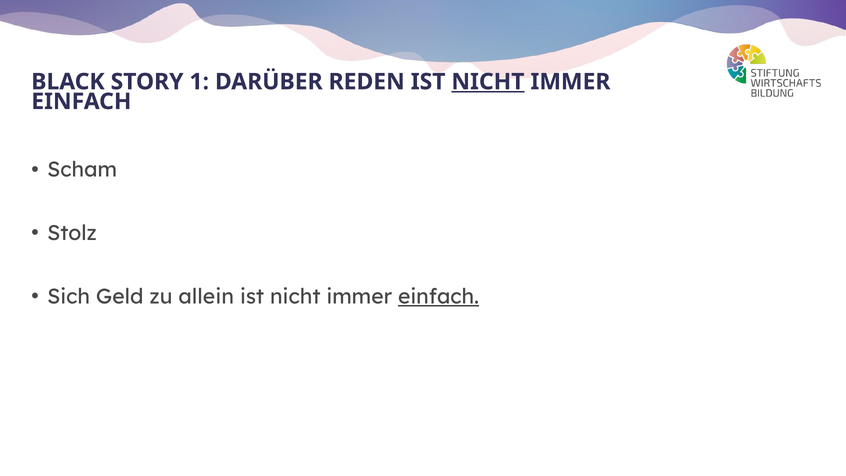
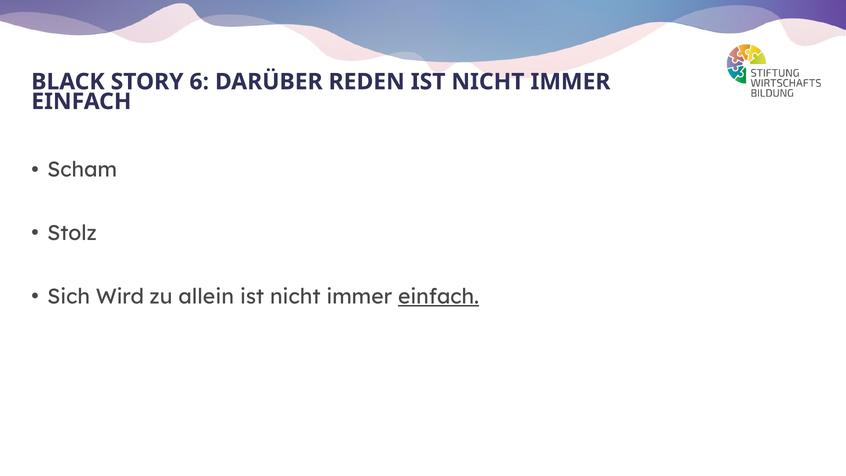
1: 1 -> 6 (199, 82)
NICHT underline: present -> none (488, 82)
Geld: Geld -> Wird (120, 297)
